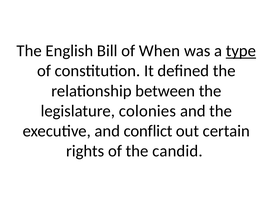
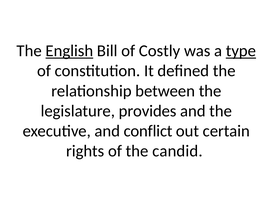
English underline: none -> present (69, 51)
When: When -> Costly (160, 51)
colonies: colonies -> provides (148, 111)
